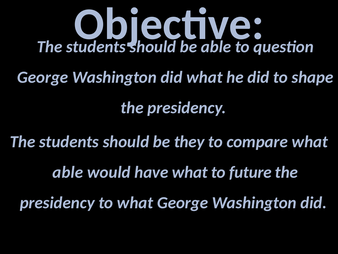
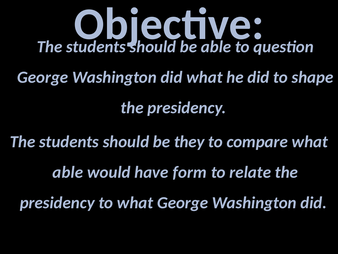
have what: what -> form (190, 172)
future: future -> relate (250, 172)
